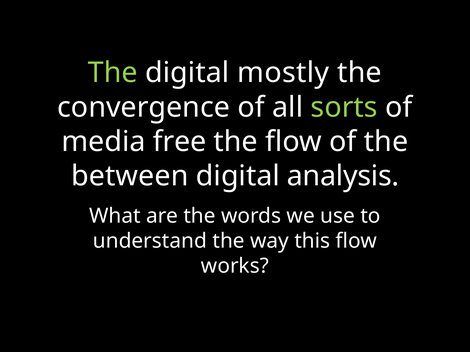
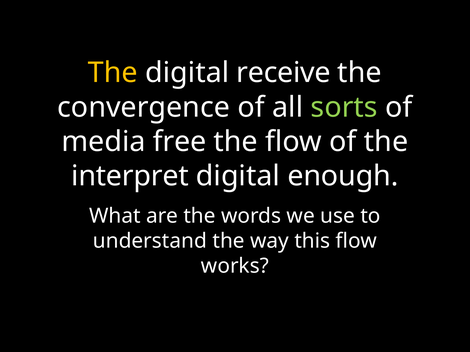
The colour: light green -> yellow (113, 73)
mostly: mostly -> receive (283, 73)
between: between -> interpret (130, 176)
analysis: analysis -> enough (343, 176)
